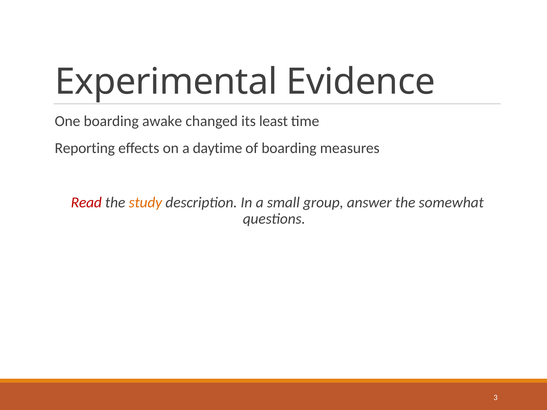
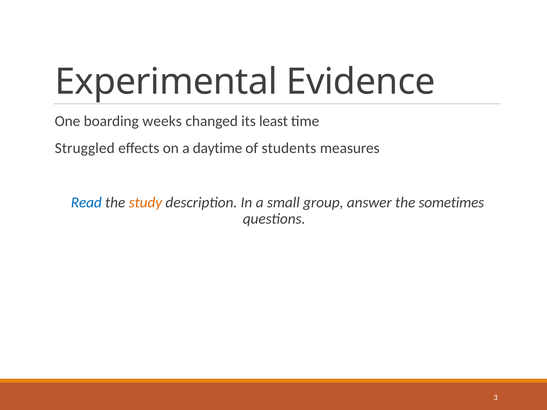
awake: awake -> weeks (162, 121)
Reporting: Reporting -> Struggled (85, 148)
of boarding: boarding -> students (289, 148)
Read colour: red -> blue (86, 202)
somewhat: somewhat -> sometimes (451, 202)
